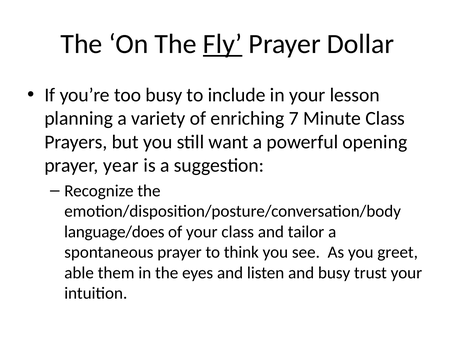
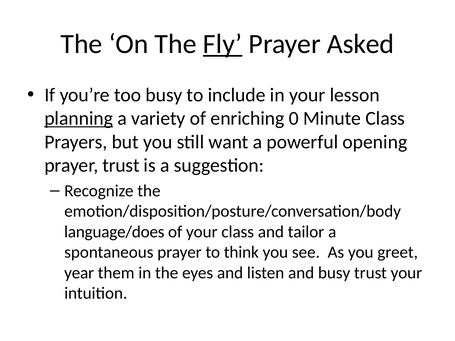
Dollar: Dollar -> Asked (361, 44)
planning underline: none -> present (79, 119)
7: 7 -> 0 (294, 119)
prayer year: year -> trust (121, 166)
able: able -> year (79, 273)
